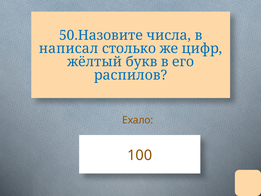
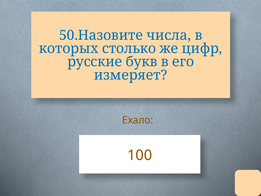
написал: написал -> которых (69, 49)
жёлтый: жёлтый -> русские (95, 62)
распилов: распилов -> измеряет (131, 75)
